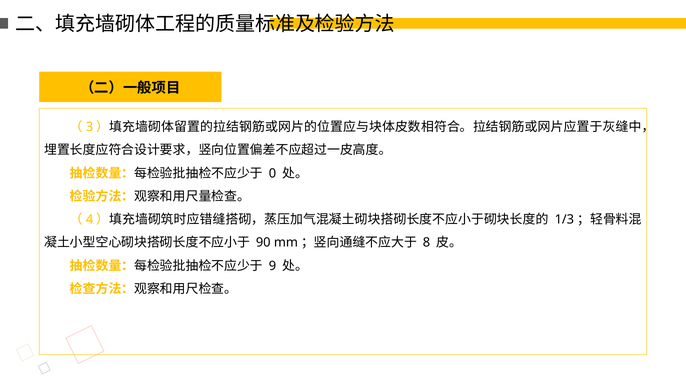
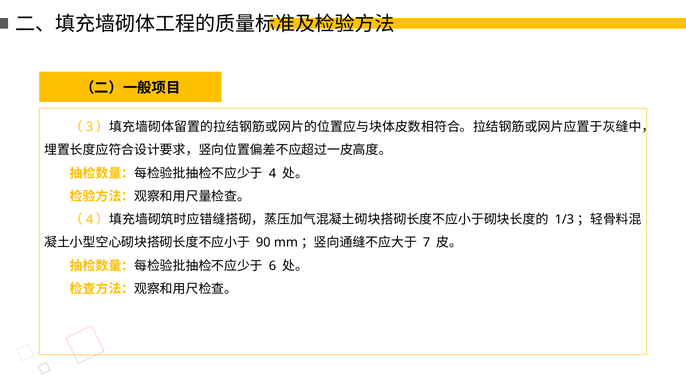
0: 0 -> 4 (272, 173)
8: 8 -> 7 (426, 243)
9: 9 -> 6 (272, 266)
